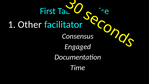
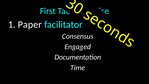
Other: Other -> Paper (30, 24)
